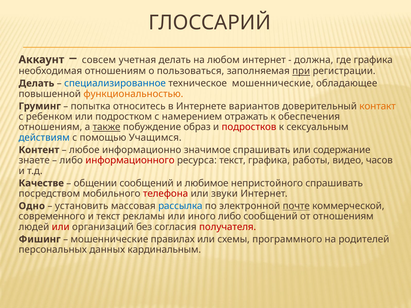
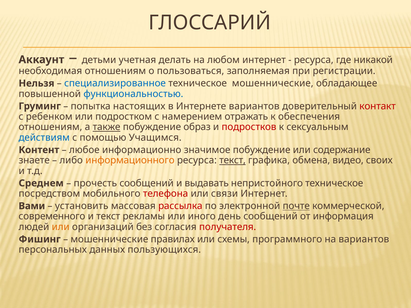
совсем: совсем -> детьми (99, 60)
должна: должна -> ресурса (314, 60)
где графика: графика -> никакой (373, 60)
при underline: present -> none (301, 71)
Делать: Делать -> Нельзя (36, 83)
функциональностью colour: orange -> blue (133, 94)
относитесь: относитесь -> настоящих (139, 106)
контакт colour: orange -> red (378, 106)
значимое спрашивать: спрашивать -> побуждение (262, 150)
информационного colour: red -> orange (130, 161)
текст underline: none -> present (233, 161)
работы: работы -> обмена (311, 161)
часов: часов -> своих (379, 161)
Качестве: Качестве -> Среднем (41, 183)
общении: общении -> прочесть (95, 183)
любимое: любимое -> выдавать (207, 183)
непристойного спрашивать: спрашивать -> техническое (334, 183)
звуки: звуки -> связи (224, 194)
Одно: Одно -> Вами (32, 206)
рассылка colour: blue -> red (180, 206)
иного либо: либо -> день (229, 217)
от отношениям: отношениям -> информация (343, 217)
или colour: red -> orange (61, 227)
на родителей: родителей -> вариантов (364, 239)
кардинальным: кардинальным -> пользующихся (164, 250)
